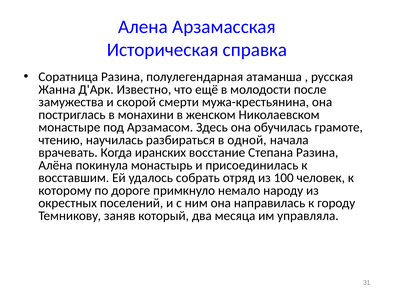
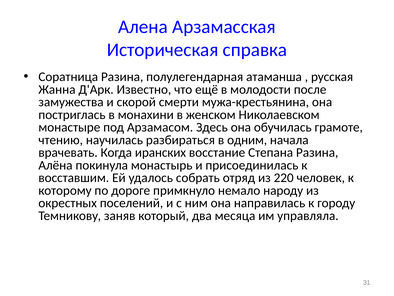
одной: одной -> одним (247, 140)
100: 100 -> 220 (284, 178)
